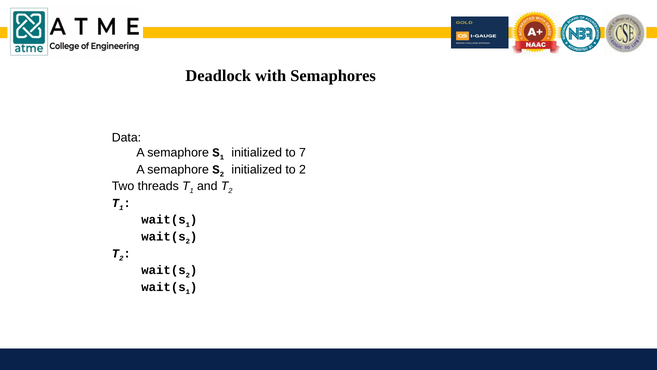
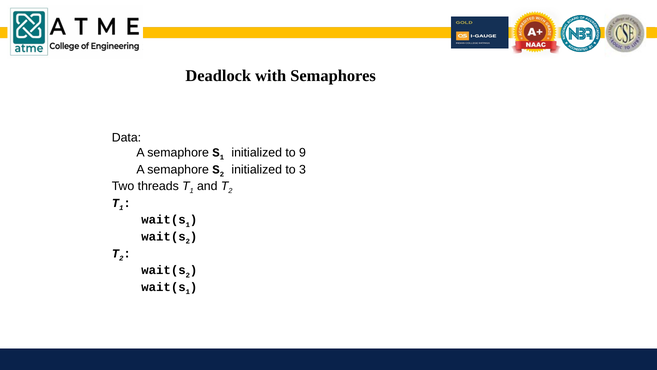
7: 7 -> 9 (303, 152)
to 2: 2 -> 3 (303, 169)
